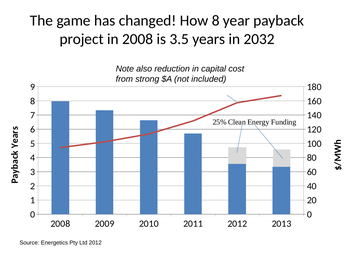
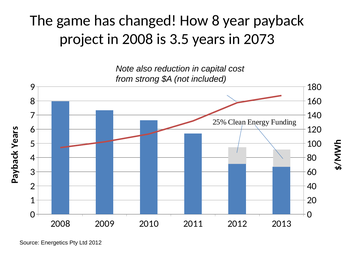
2032: 2032 -> 2073 (259, 39)
